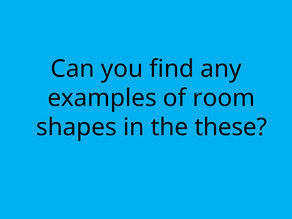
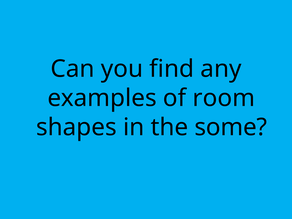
these: these -> some (231, 127)
